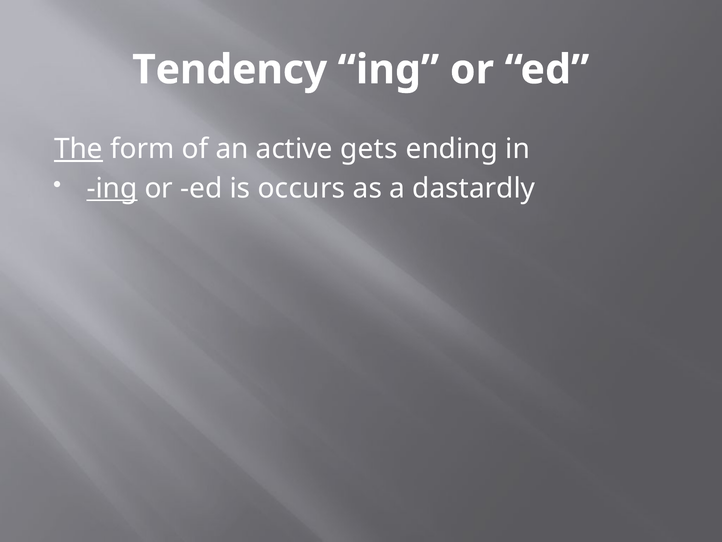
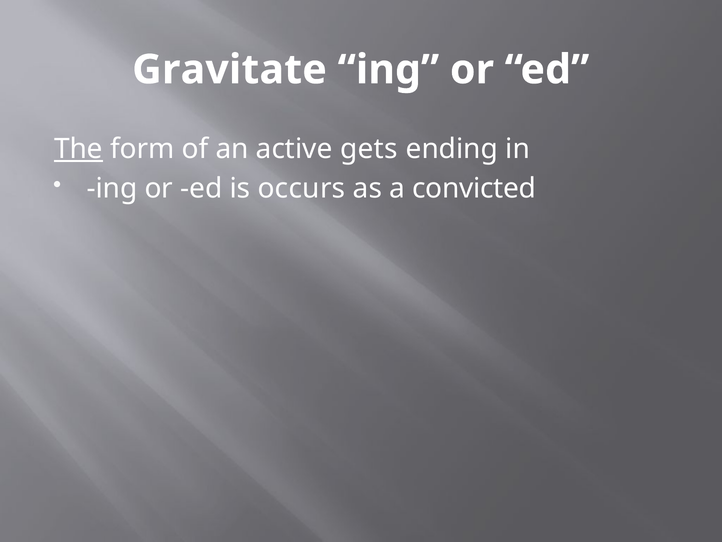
Tendency: Tendency -> Gravitate (229, 70)
ing underline: present -> none (112, 188)
dastardly: dastardly -> convicted (474, 188)
